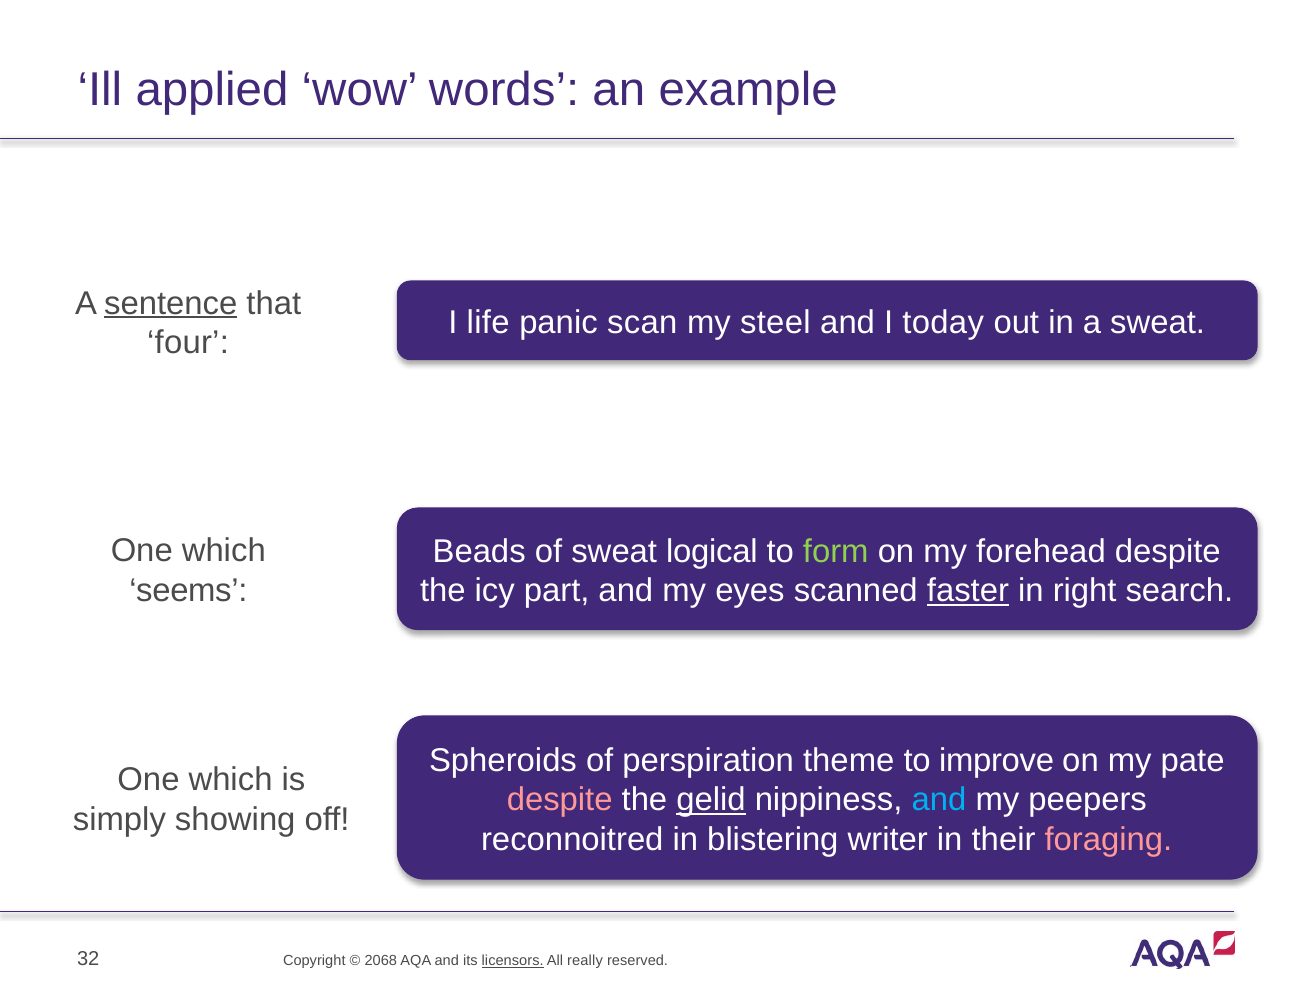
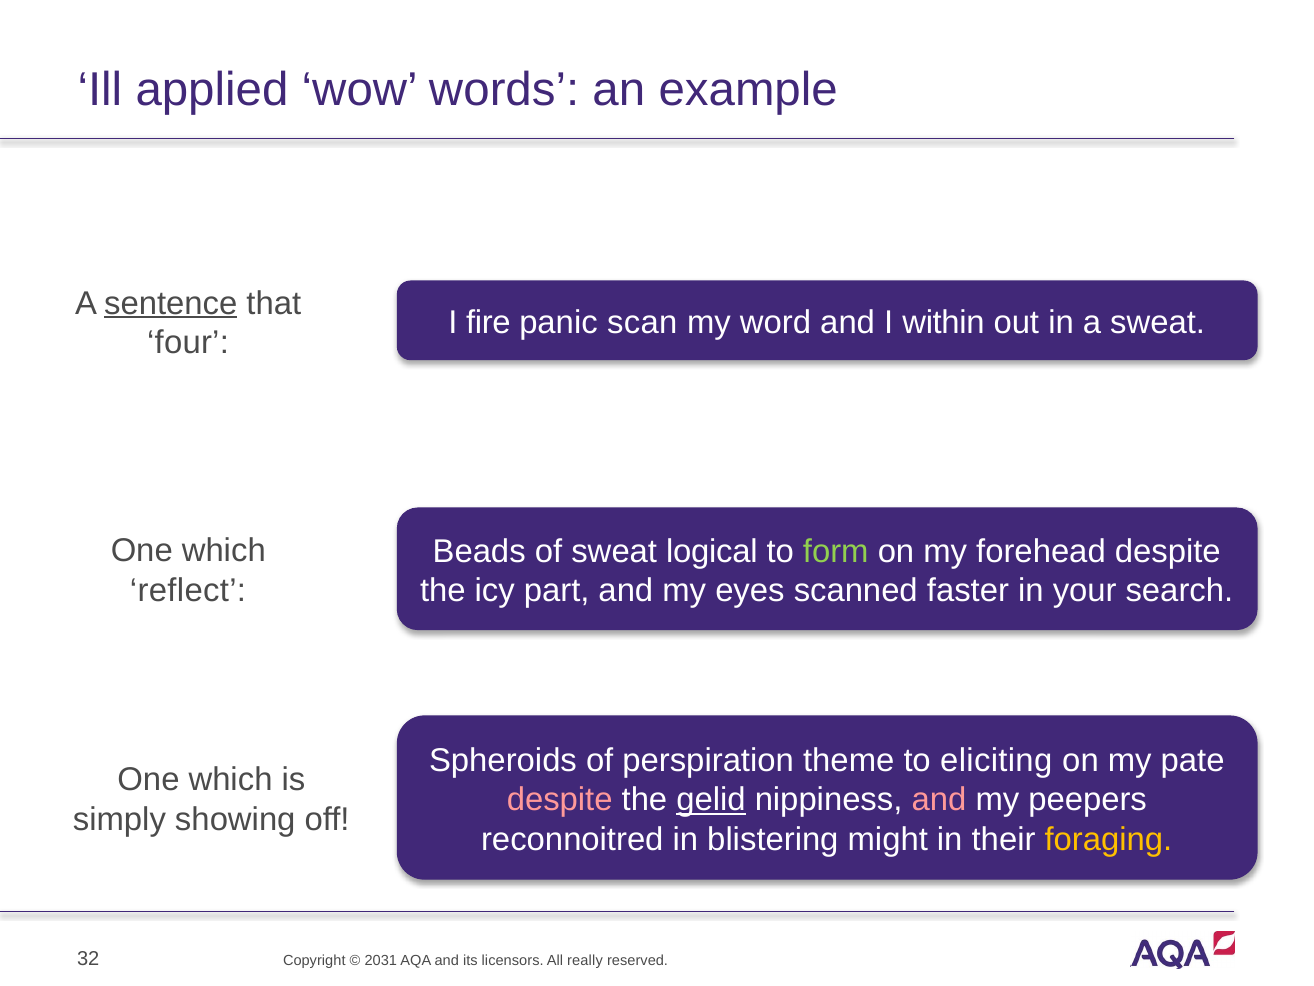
life: life -> fire (488, 322)
steel: steel -> word (776, 322)
today: today -> within (944, 322)
seems: seems -> reflect (188, 590)
faster underline: present -> none (968, 590)
right: right -> your (1085, 590)
improve: improve -> eliciting (996, 760)
and colour: light blue -> pink (939, 799)
writer: writer -> might (888, 839)
foraging colour: pink -> yellow (1108, 839)
2068: 2068 -> 2031 (381, 961)
licensors underline: present -> none (513, 961)
